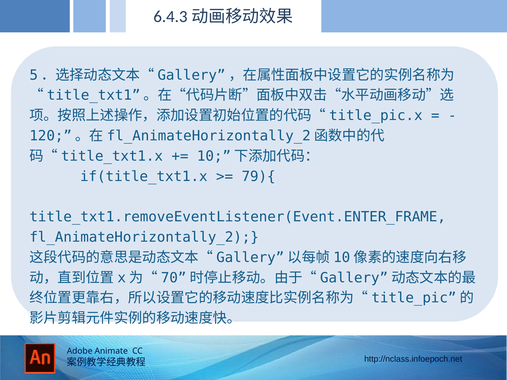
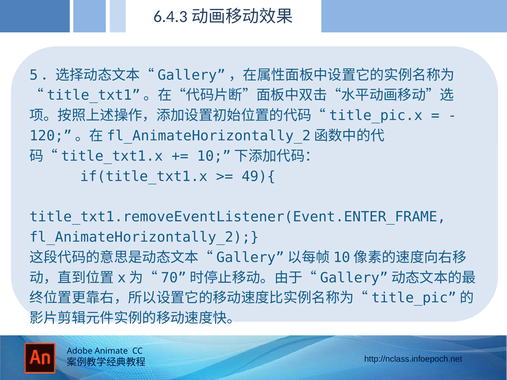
79){: 79){ -> 49){ (259, 177)
